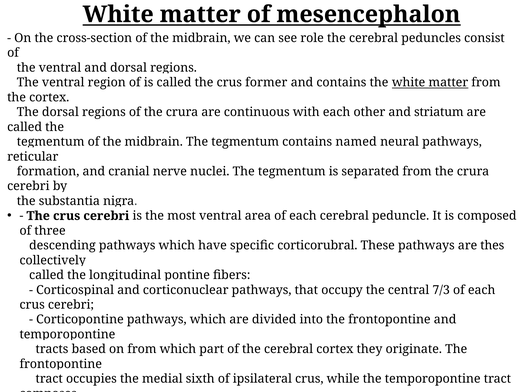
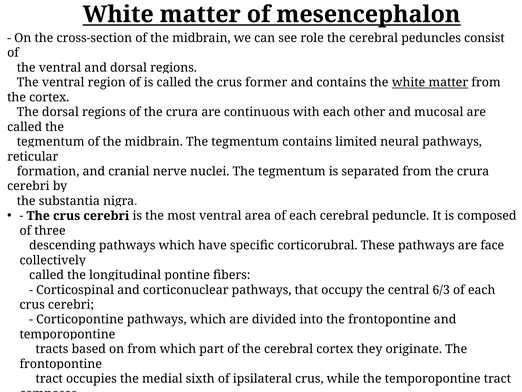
striatum: striatum -> mucosal (439, 112)
named: named -> limited (356, 142)
thes: thes -> face (492, 245)
7/3: 7/3 -> 6/3 (441, 290)
